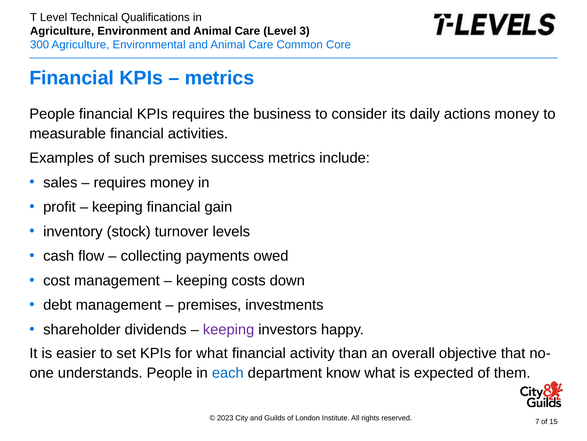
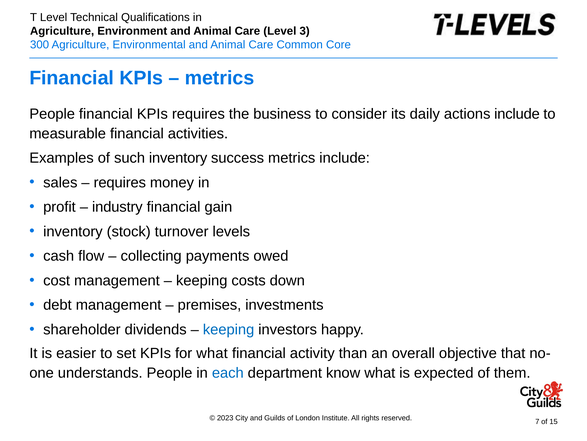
actions money: money -> include (517, 114)
such premises: premises -> inventory (178, 158)
keeping: keeping -> industry (117, 207)
keeping colour: purple -> blue (229, 329)
